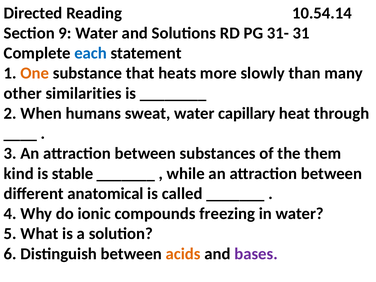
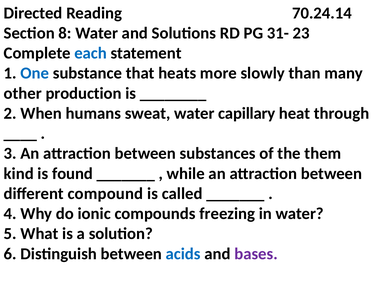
10.54.14: 10.54.14 -> 70.24.14 (322, 13)
9: 9 -> 8 (65, 33)
31: 31 -> 23 (301, 33)
One colour: orange -> blue (35, 73)
similarities: similarities -> production (84, 93)
stable: stable -> found (72, 174)
anatomical: anatomical -> compound (105, 194)
acids colour: orange -> blue (183, 254)
